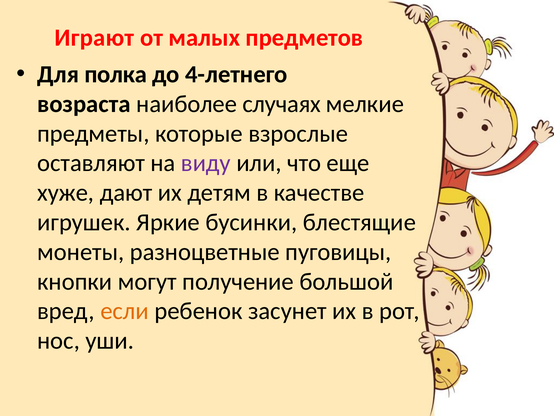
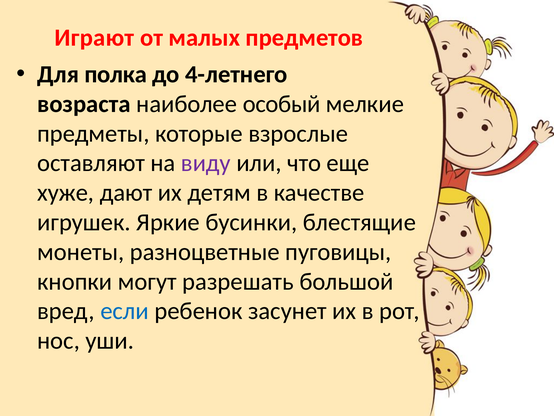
случаях: случаях -> особый (282, 104)
получение: получение -> разрешать (238, 281)
если colour: orange -> blue (125, 311)
